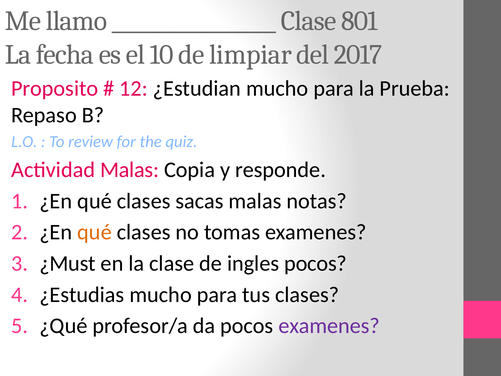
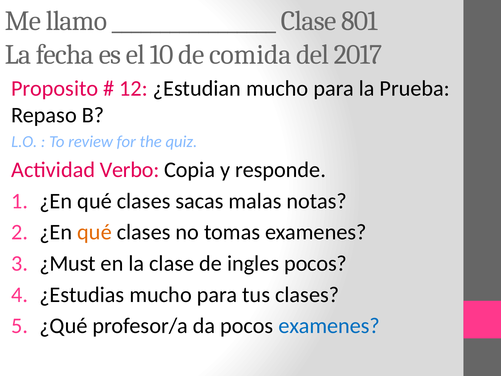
limpiar: limpiar -> comida (250, 55)
Actividad Malas: Malas -> Verbo (130, 170)
examenes colour: purple -> blue (329, 326)
